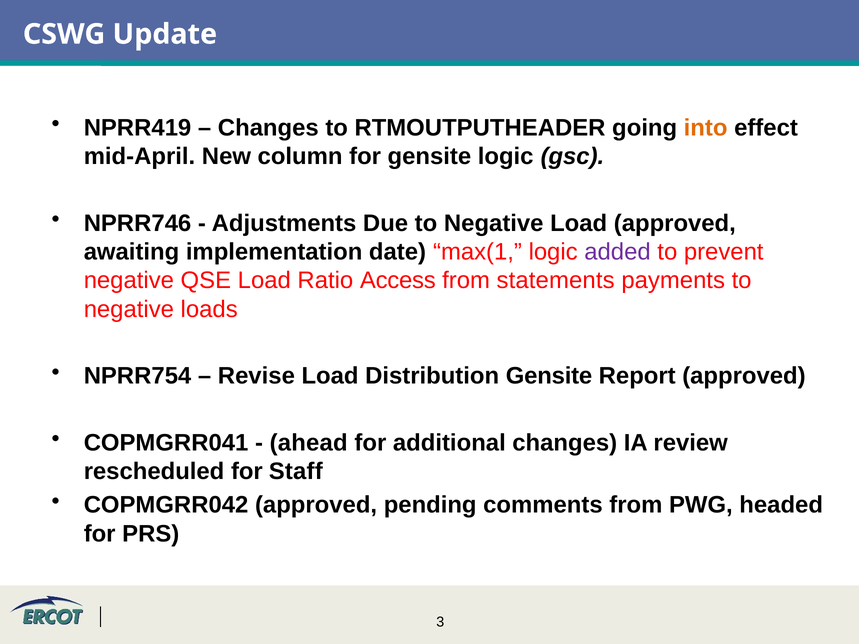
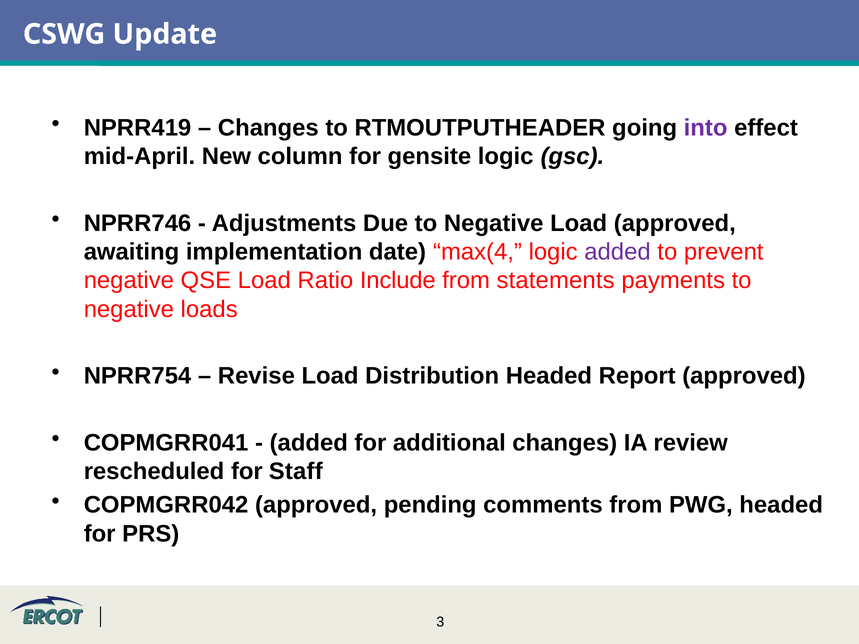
into colour: orange -> purple (706, 128)
max(1: max(1 -> max(4 (477, 252)
Access: Access -> Include (398, 281)
Distribution Gensite: Gensite -> Headed (549, 376)
ahead: ahead -> added (309, 443)
